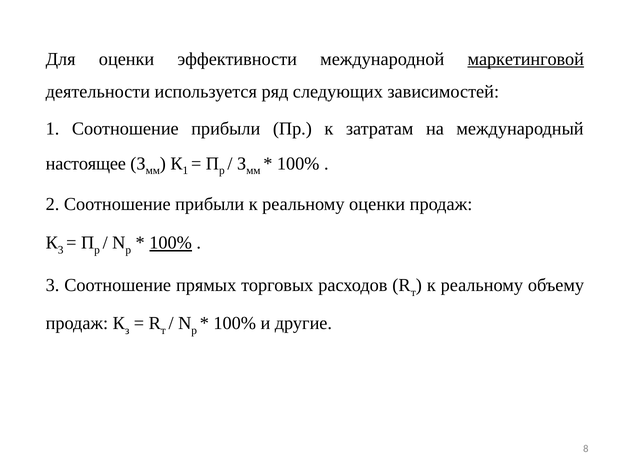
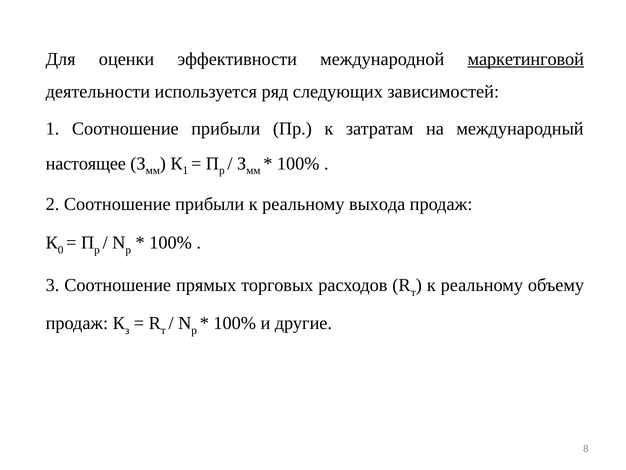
реальному оценки: оценки -> выхода (377, 204)
К 3: 3 -> 0 (61, 250)
100% underline: present -> none (171, 243)
